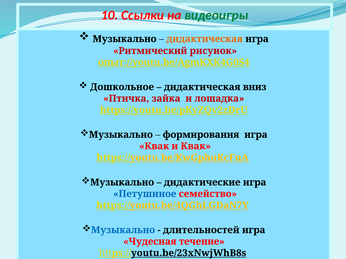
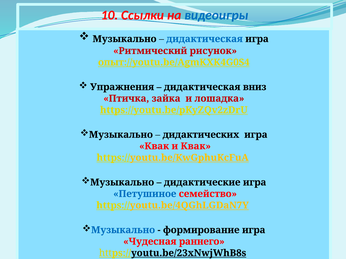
видеоигры colour: green -> blue (216, 15)
дидактическая colour: orange -> blue (205, 39)
Дошкольное: Дошкольное -> Упражнения (122, 87)
формирования: формирования -> дидактических (201, 135)
длительностей: длительностей -> формирование (201, 230)
течение: течение -> раннего (202, 242)
